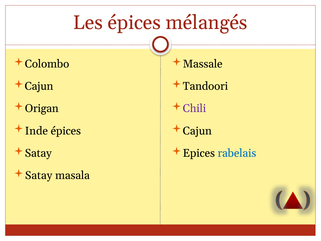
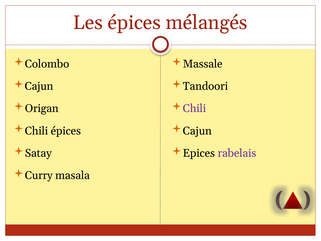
Inde: Inde -> Chili (36, 131)
rabelais colour: blue -> purple (237, 153)
Satay: Satay -> Curry (39, 175)
